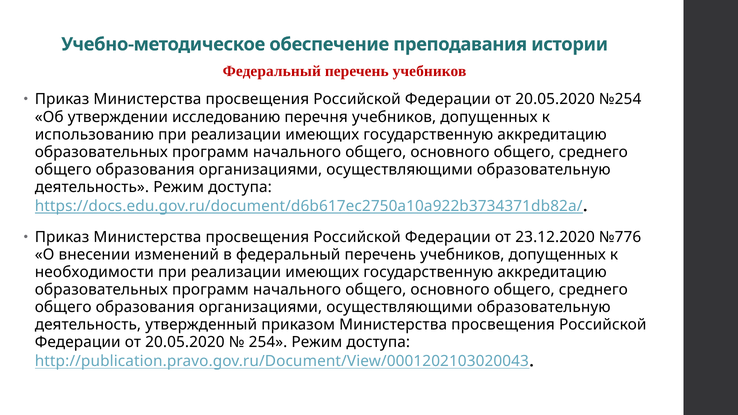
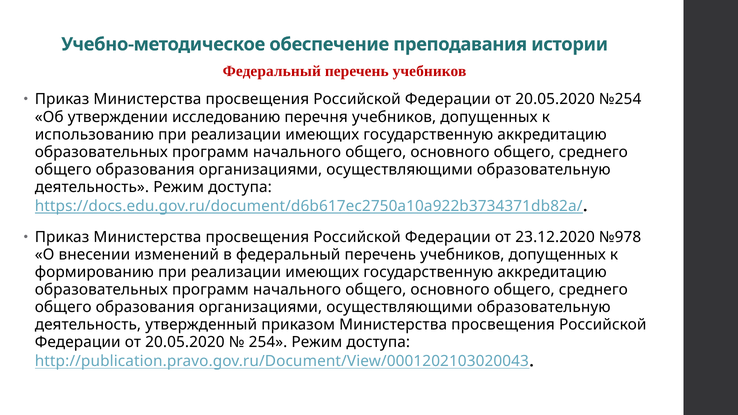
№776: №776 -> №978 (620, 237)
необходимости: необходимости -> формированию (94, 272)
